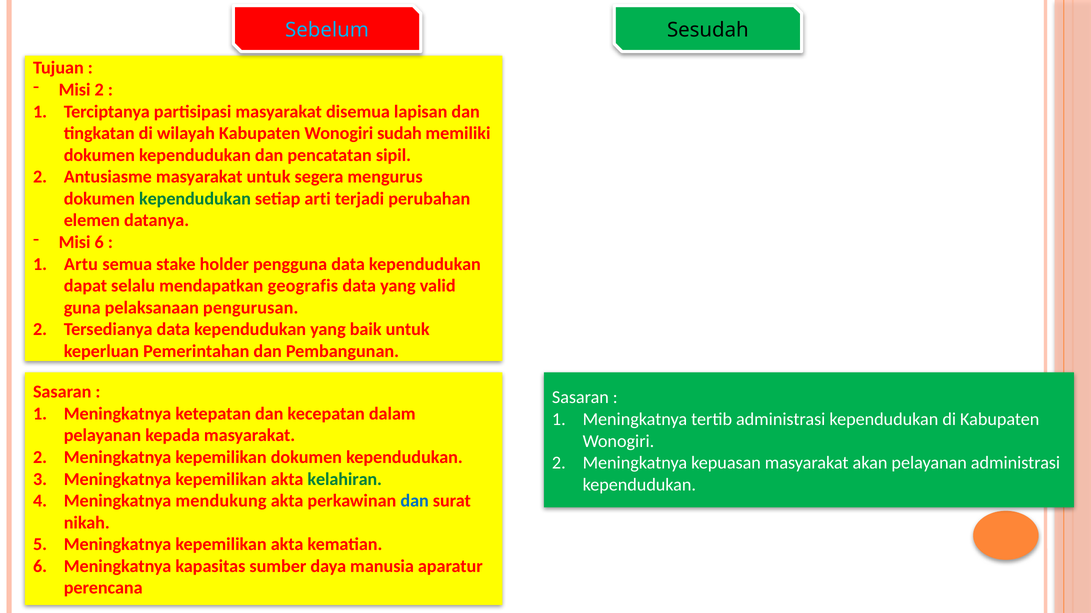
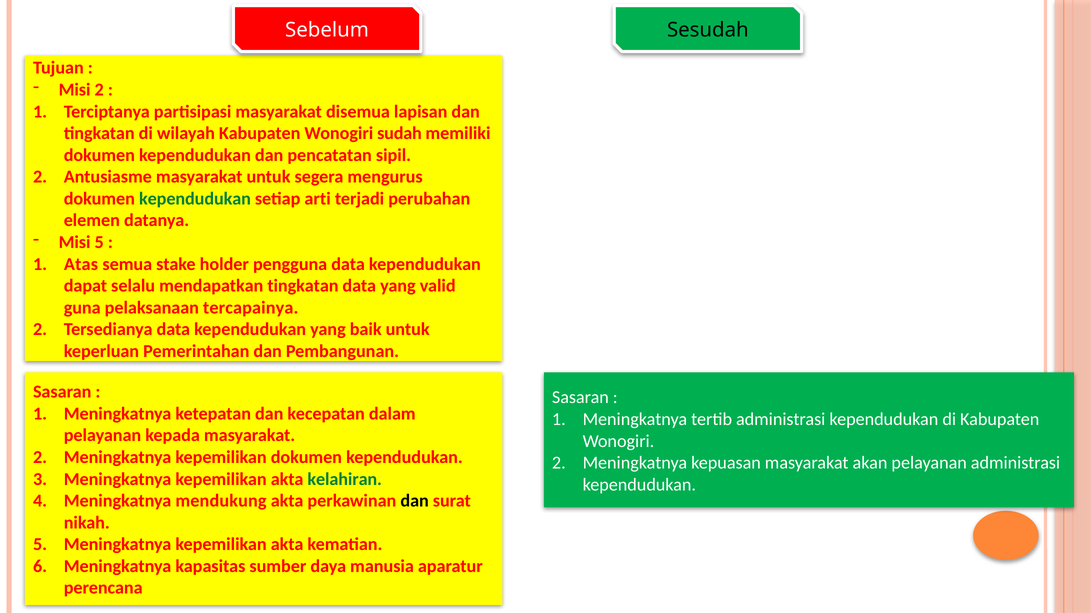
Sebelum colour: light blue -> white (327, 30)
Misi 6: 6 -> 5 (99, 243)
Artu: Artu -> Atas (81, 264)
mendapatkan geografis: geografis -> tingkatan (303, 286)
pengurusan: pengurusan -> tercapainya (251, 308)
dan colour: blue -> black (415, 501)
